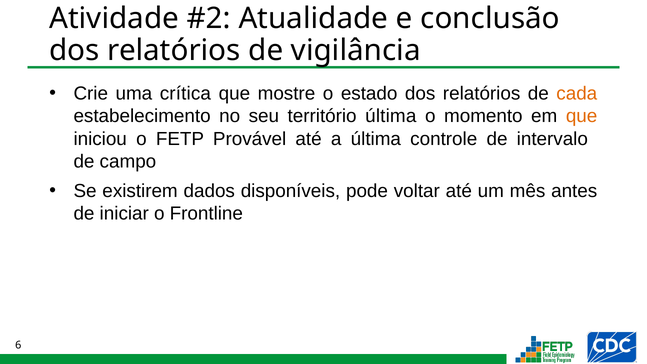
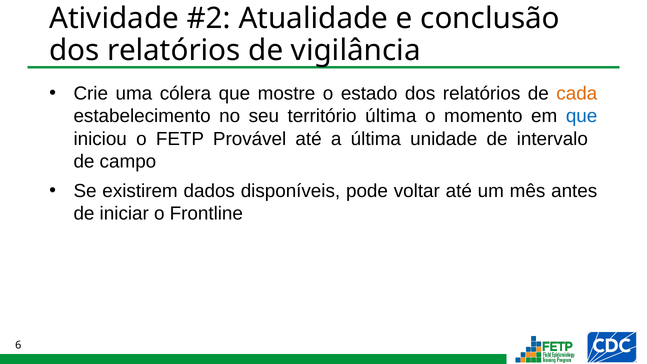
crítica: crítica -> cólera (185, 94)
que colour: orange -> blue (582, 116)
controle: controle -> unidade (444, 139)
